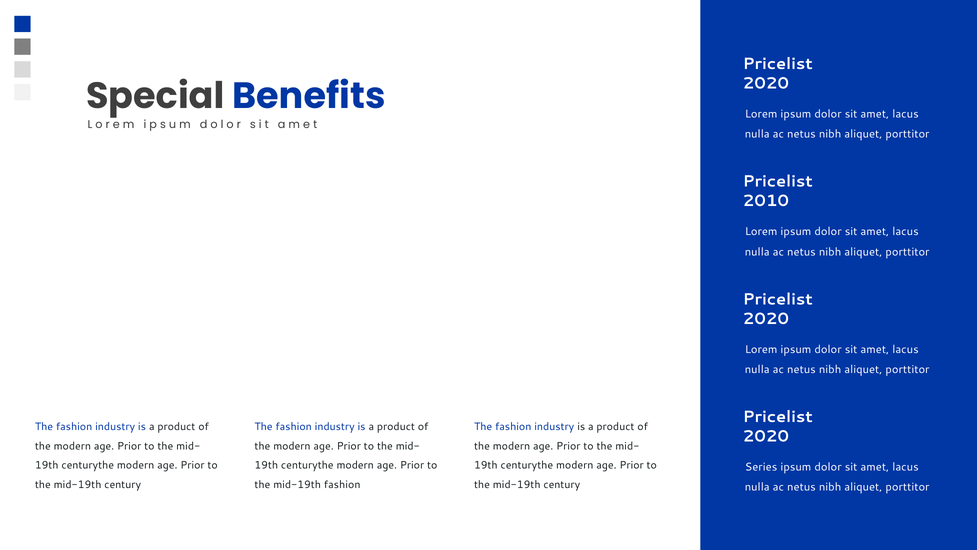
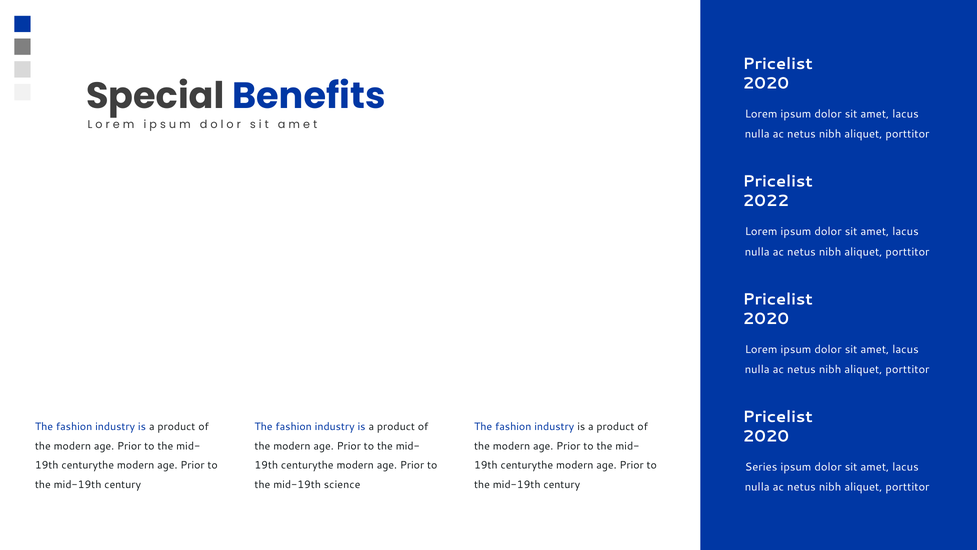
2010: 2010 -> 2022 (766, 201)
mid-19th fashion: fashion -> science (342, 484)
